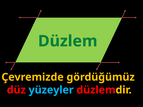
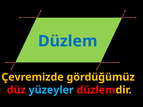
Düzlem colour: green -> blue (68, 41)
